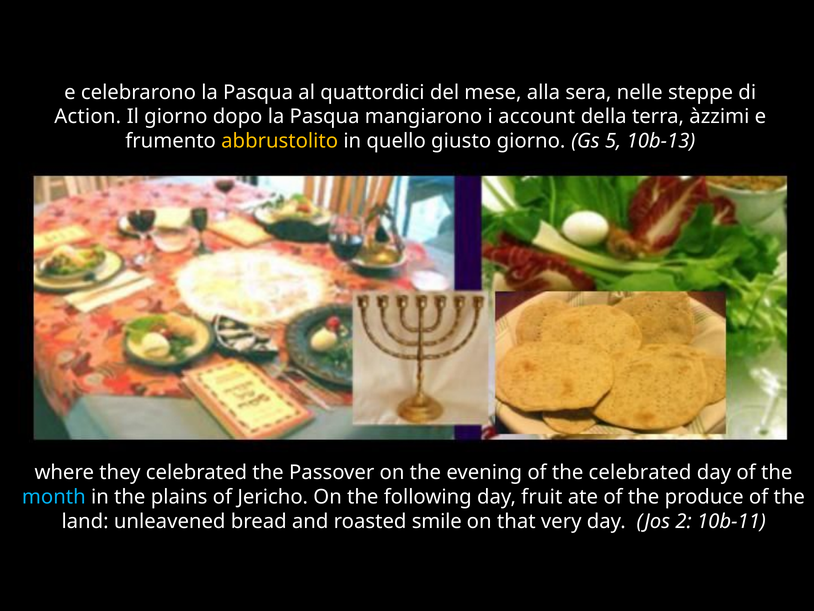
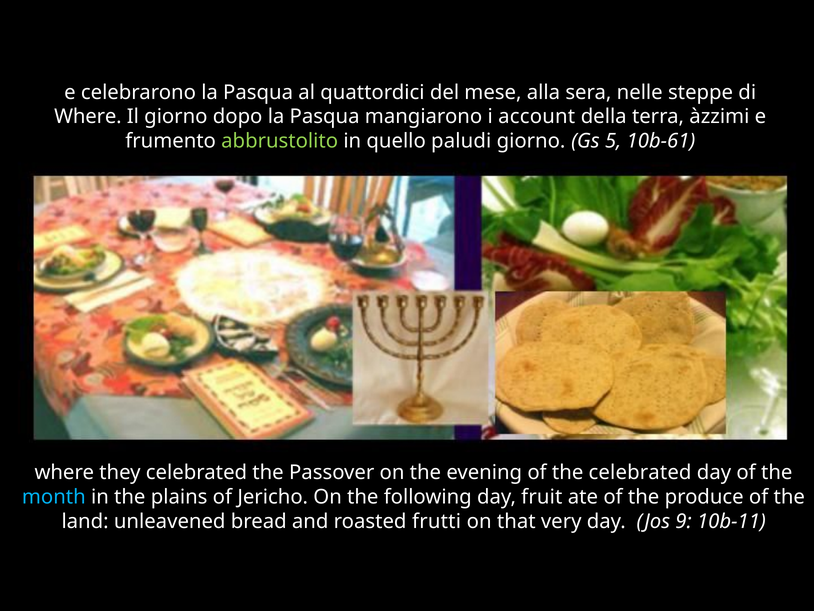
Action: Action -> Where (88, 117)
abbrustolito colour: yellow -> light green (280, 141)
giusto: giusto -> paludi (461, 141)
10b-13: 10b-13 -> 10b-61 (661, 141)
smile: smile -> frutti (437, 521)
2: 2 -> 9 (684, 521)
